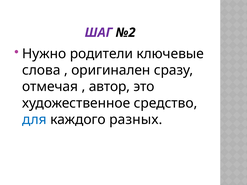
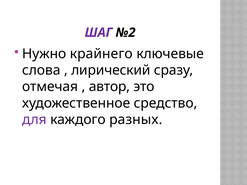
родители: родители -> крайнего (101, 54)
оригинален: оригинален -> лирический (111, 70)
для colour: blue -> purple (34, 120)
